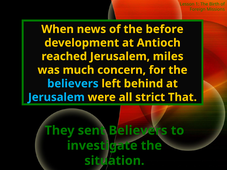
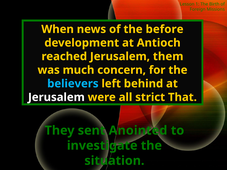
miles: miles -> them (168, 57)
Jerusalem colour: light blue -> white (56, 97)
sent Believers: Believers -> Anointed (138, 131)
